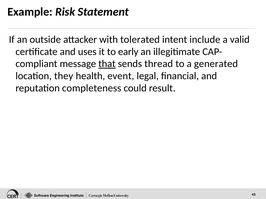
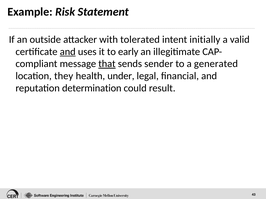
include: include -> initially (205, 40)
and underline: none -> present (68, 52)
thread: thread -> sender (159, 64)
event: event -> under (121, 76)
completeness: completeness -> determination (92, 88)
